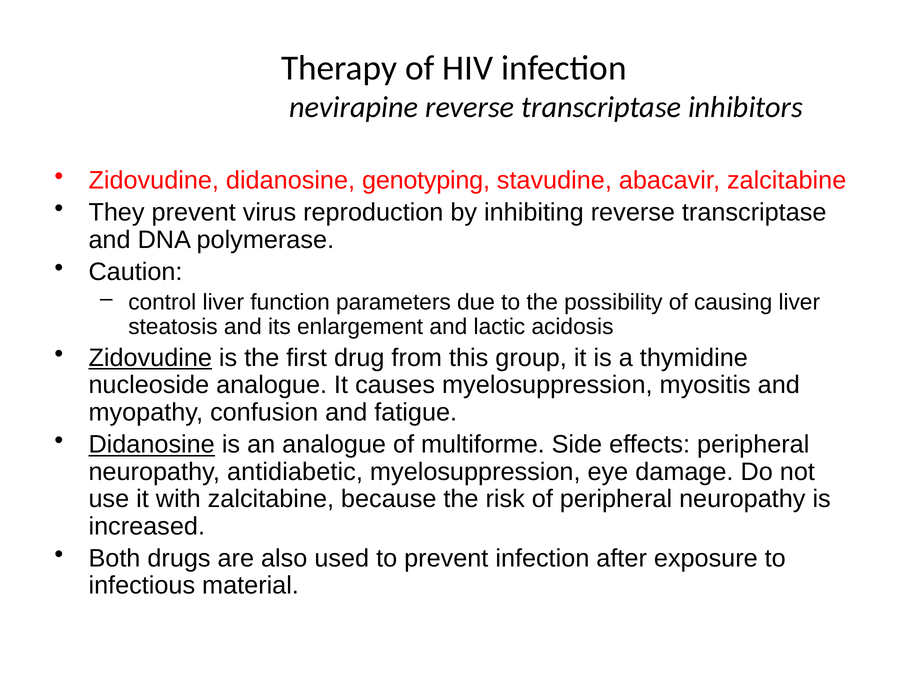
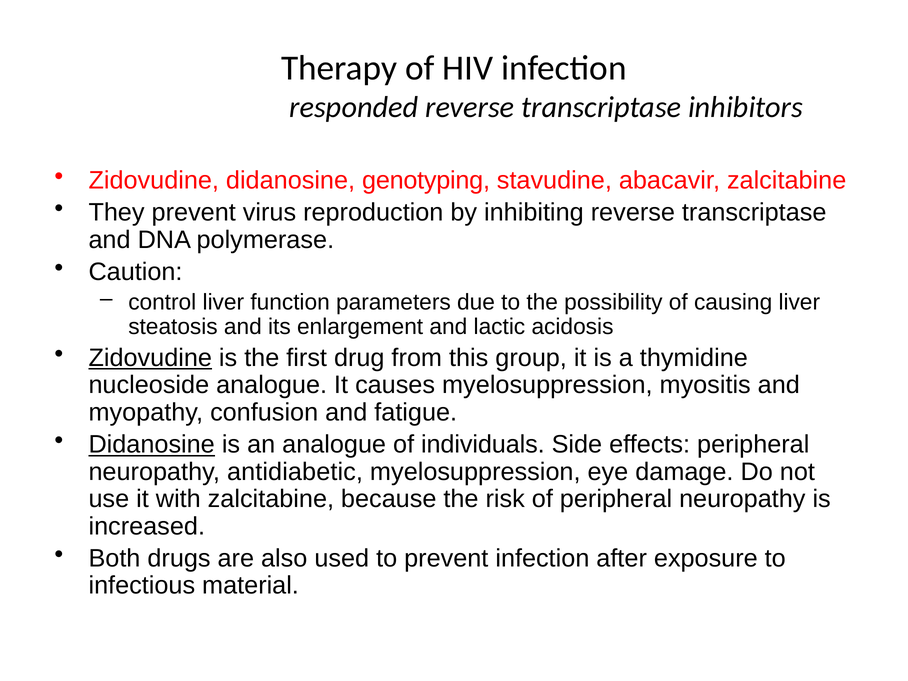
nevirapine: nevirapine -> responded (354, 107)
multiforme: multiforme -> individuals (483, 444)
